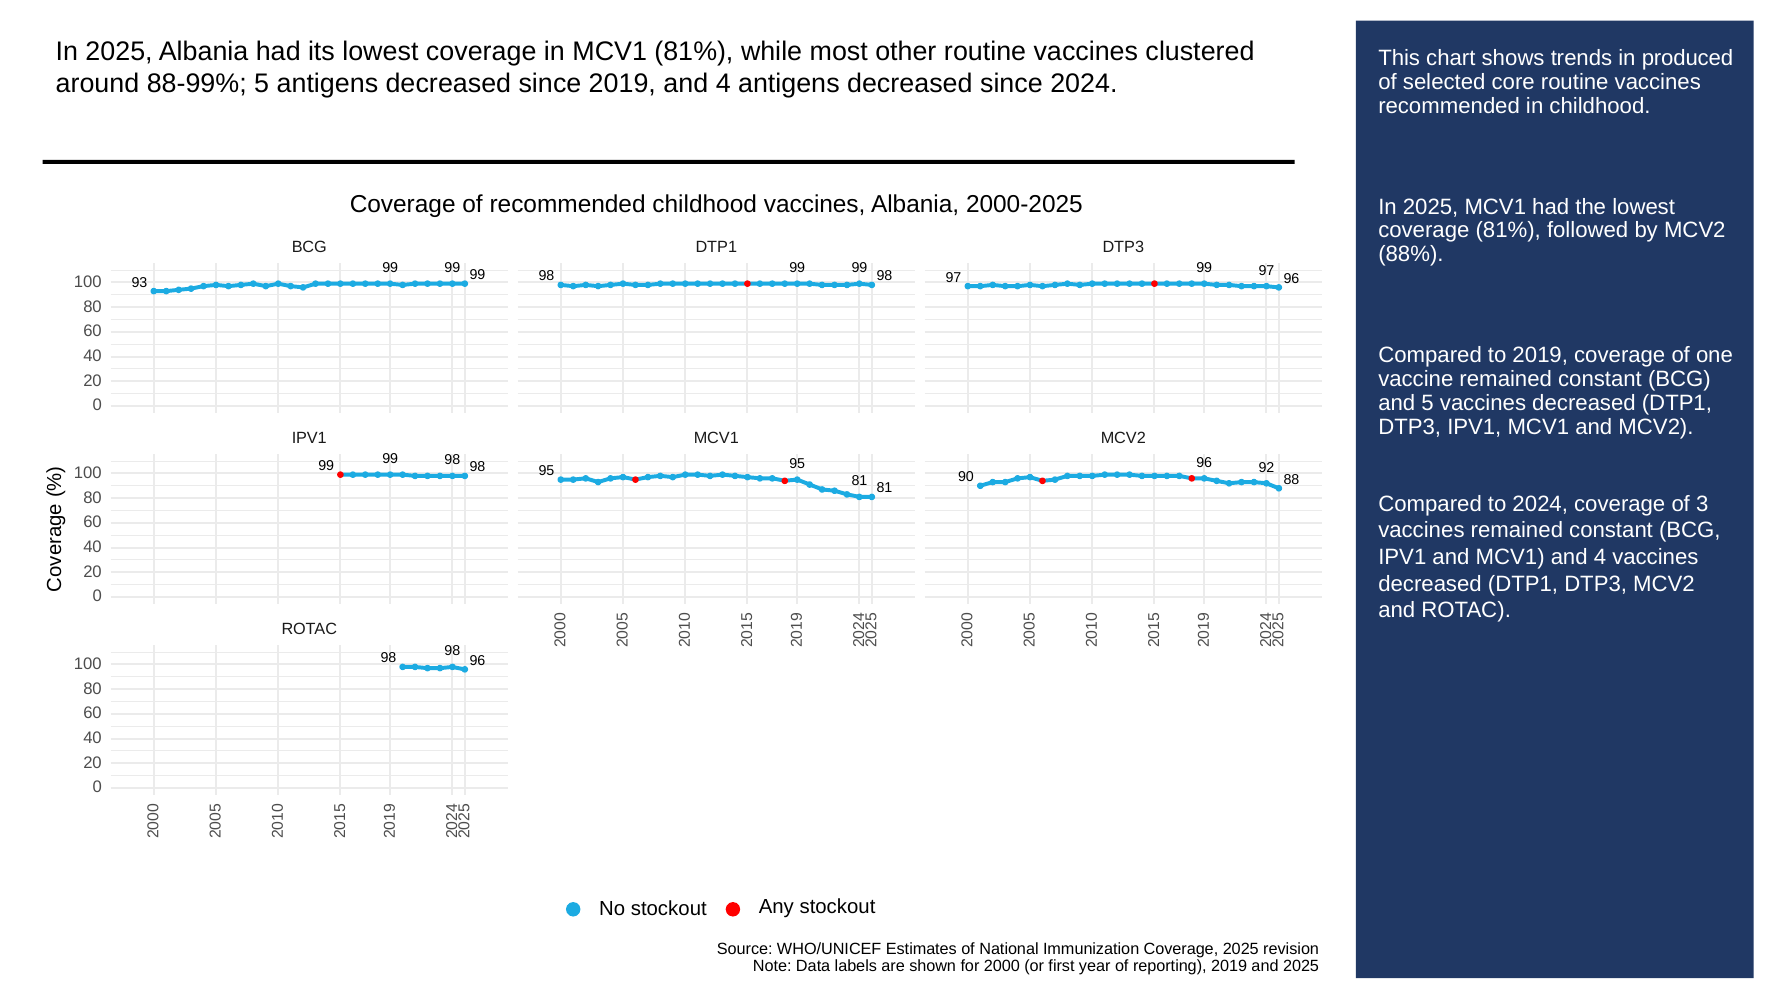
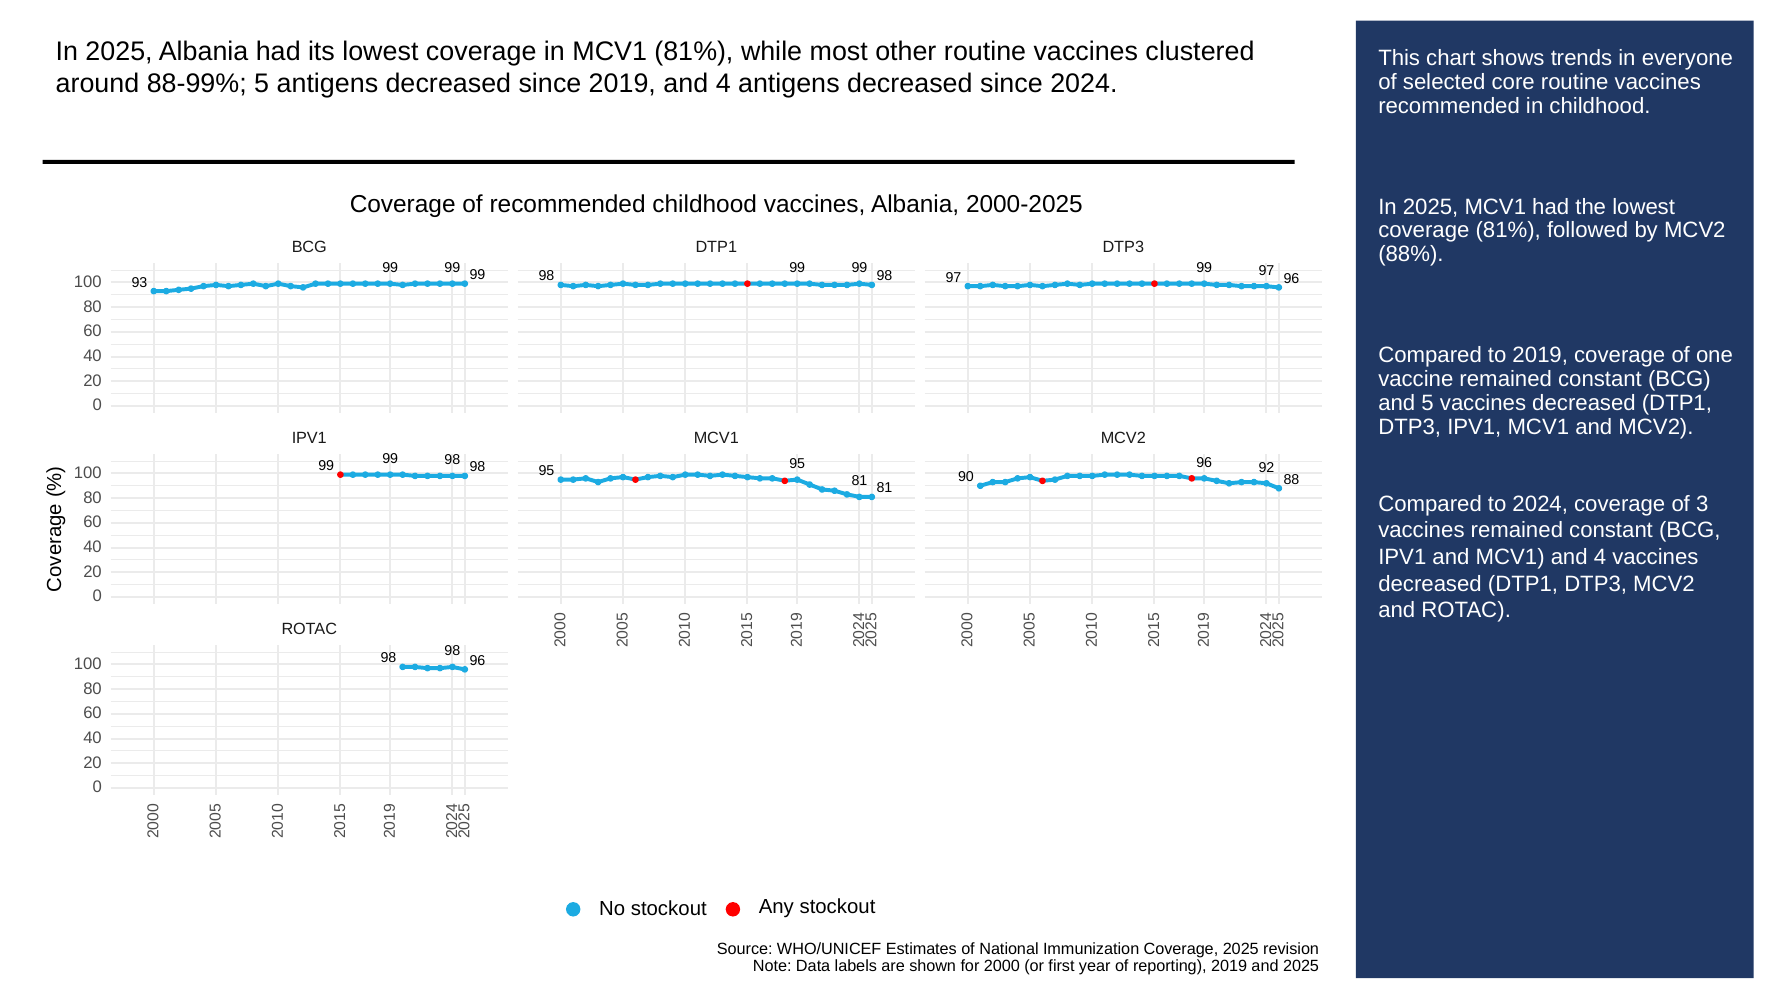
produced: produced -> everyone (1687, 58)
